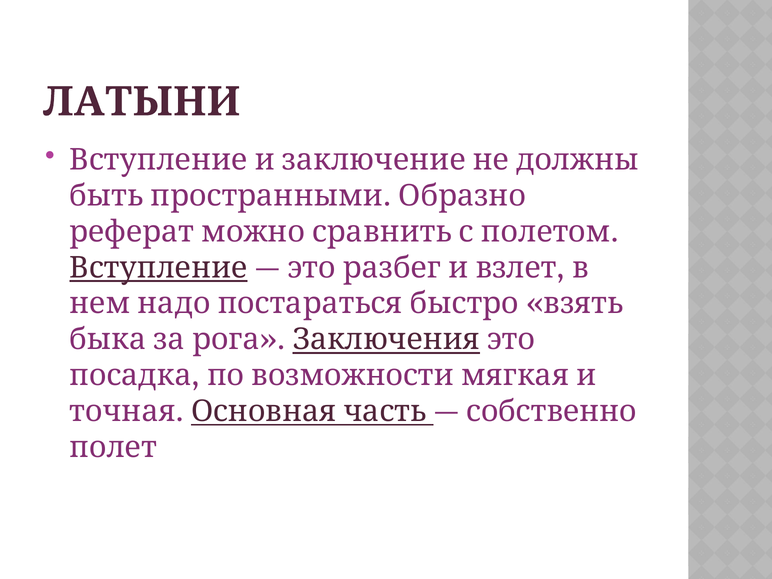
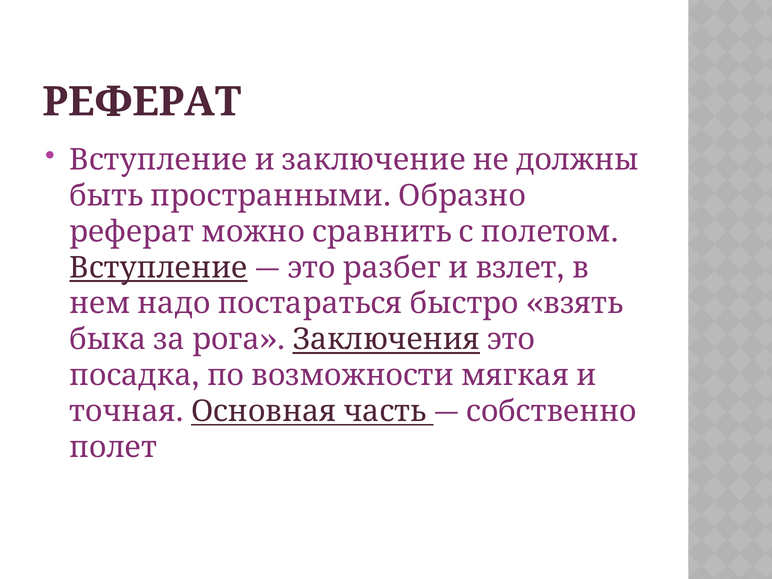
ЛАТЫНИ: ЛАТЫНИ -> РЕФЕРАТ (142, 102)
